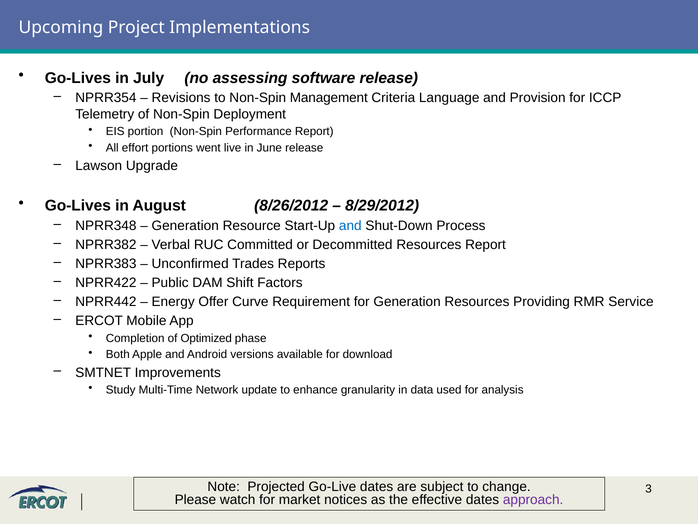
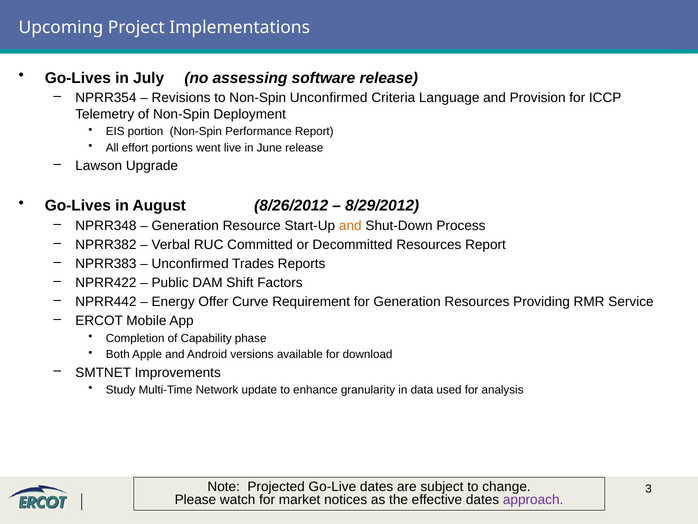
Non-Spin Management: Management -> Unconfirmed (329, 98)
and colour: blue -> orange (350, 226)
Optimized: Optimized -> Capability (206, 338)
